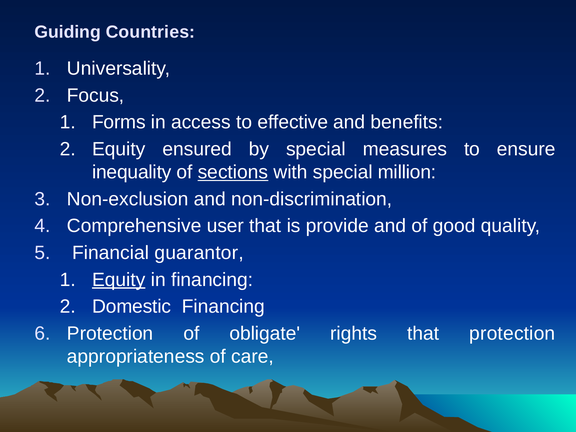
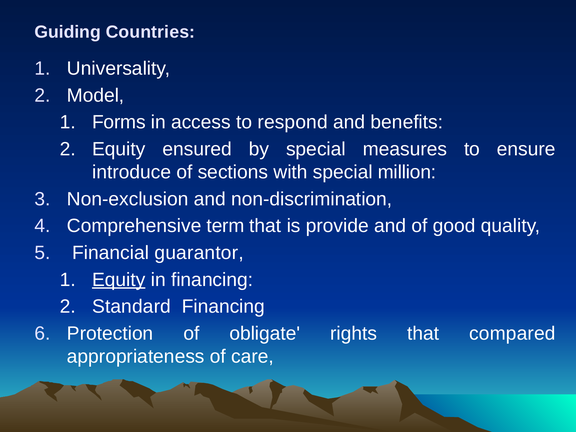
Focus: Focus -> Model (96, 95)
effective: effective -> respond (293, 122)
inequality: inequality -> introduce (132, 172)
sections underline: present -> none (233, 172)
user: user -> term (225, 226)
Domestic: Domestic -> Standard (132, 307)
that protection: protection -> compared (512, 333)
